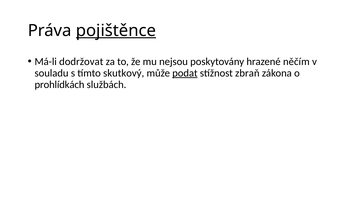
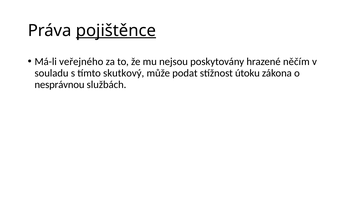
dodržovat: dodržovat -> veřejného (81, 62)
podat underline: present -> none (185, 73)
zbraň: zbraň -> útoku (247, 73)
prohlídkách: prohlídkách -> nesprávnou (59, 84)
